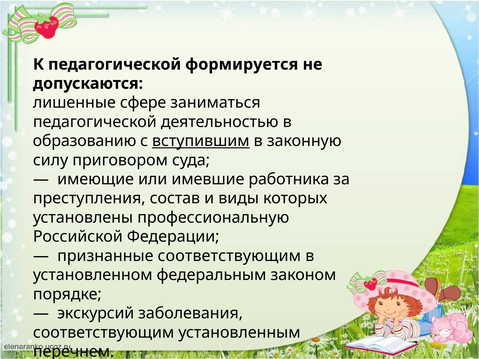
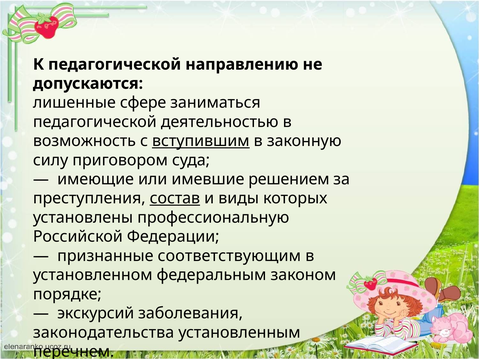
формируется: формируется -> направлению (242, 64)
образованию: образованию -> возможность (84, 141)
работника: работника -> решением (289, 179)
состав underline: none -> present (175, 199)
соответствующим: соответствующим -> законодательства (104, 333)
